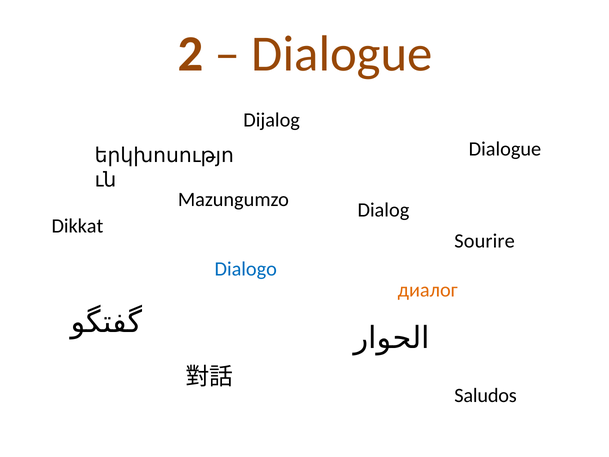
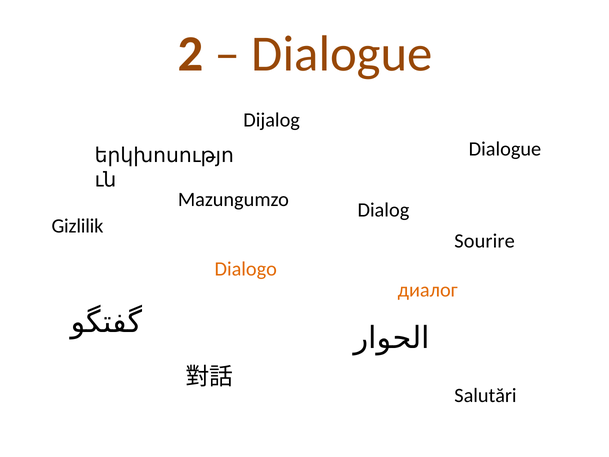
Dikkat: Dikkat -> Gizlilik (77, 226)
Dialogo colour: blue -> orange (246, 269)
Saludos: Saludos -> Salutări (485, 396)
